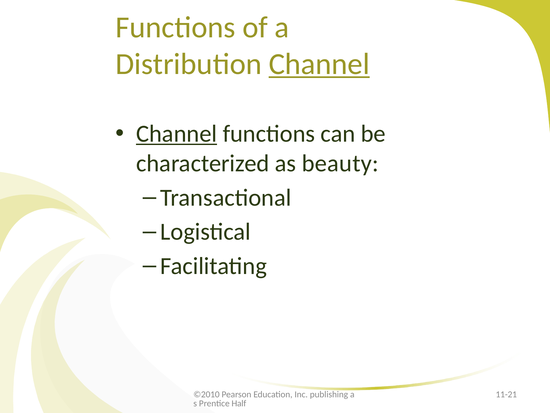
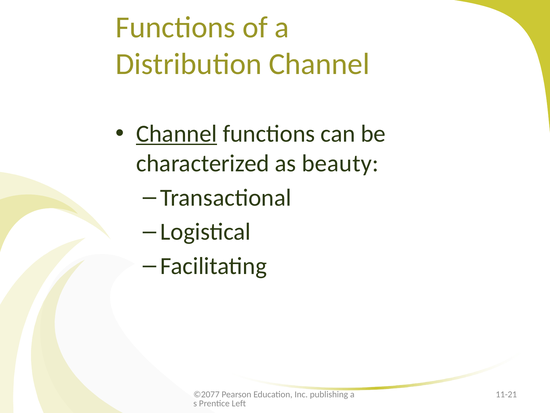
Channel underline: present -> none (319, 64)
©2010: ©2010 -> ©2077 (206, 394)
Half: Half -> Left (239, 403)
